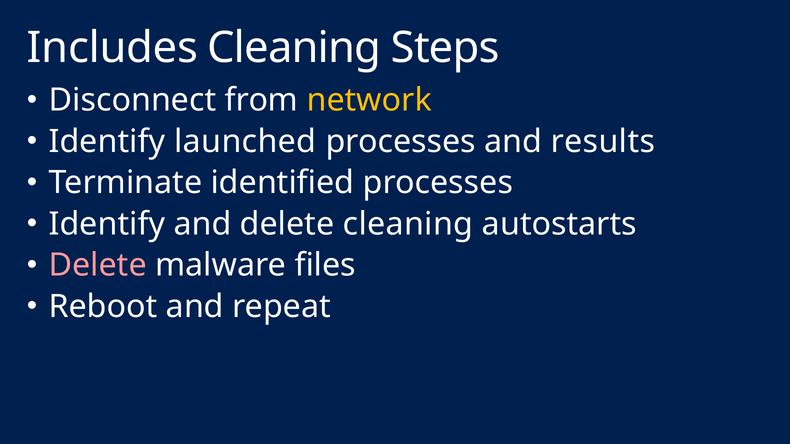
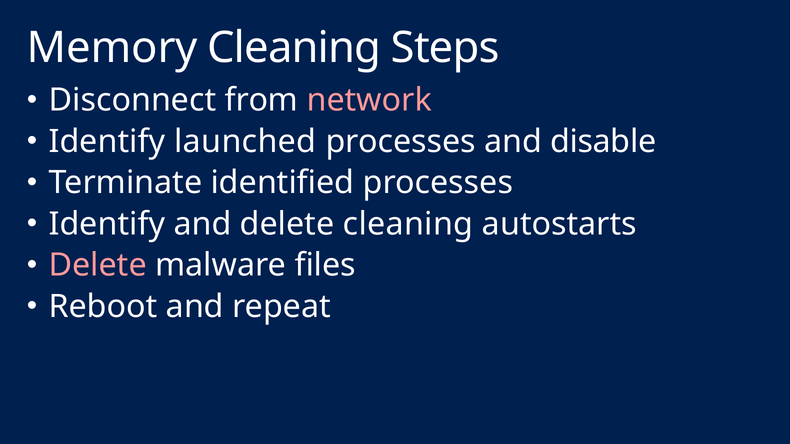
Includes: Includes -> Memory (112, 48)
network colour: yellow -> pink (369, 100)
results: results -> disable (603, 142)
